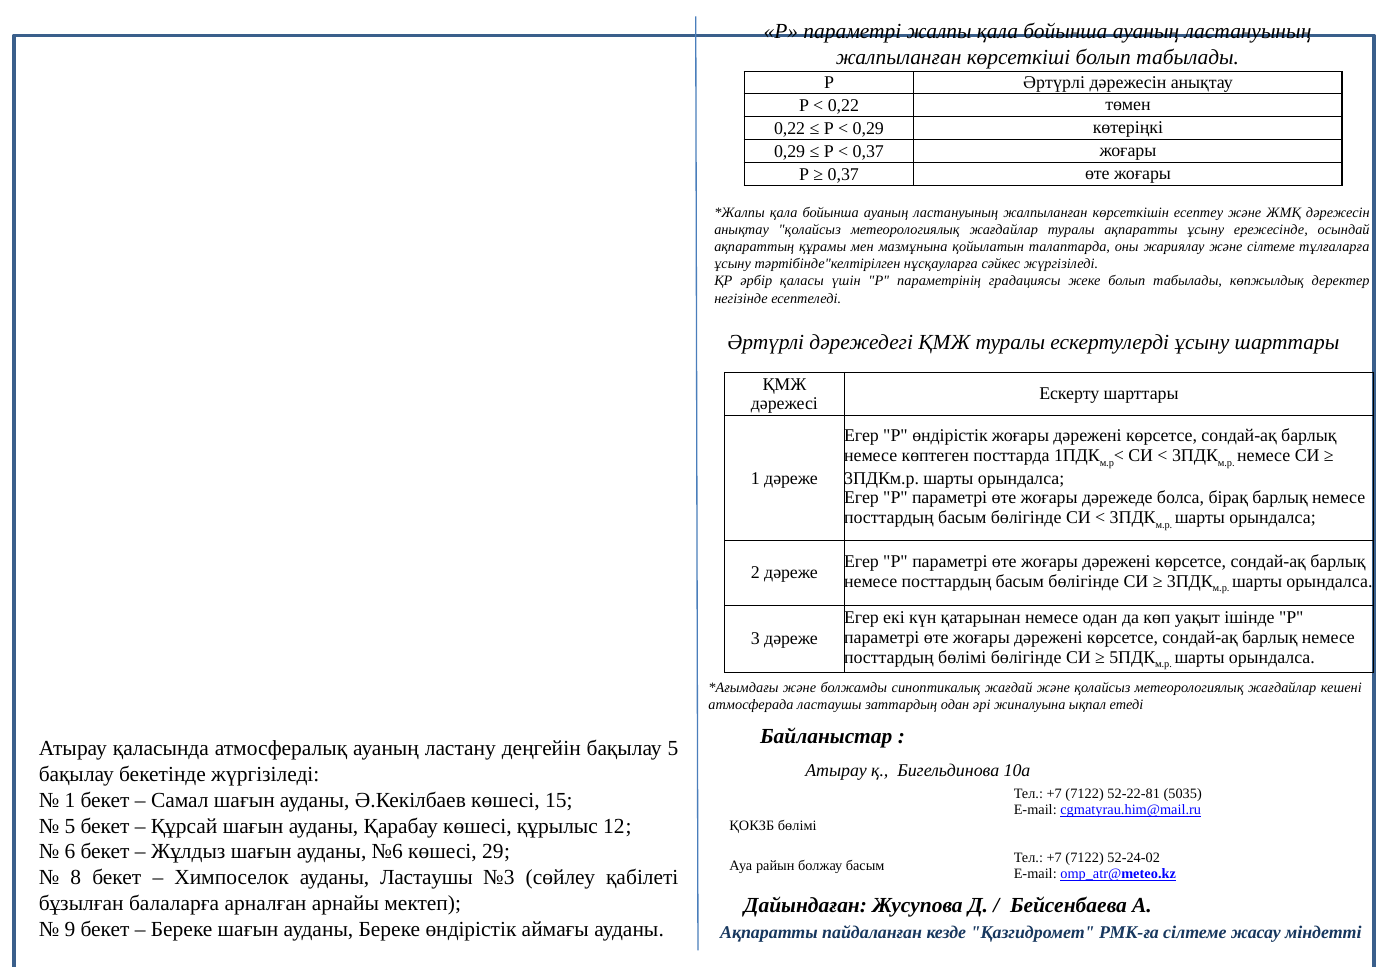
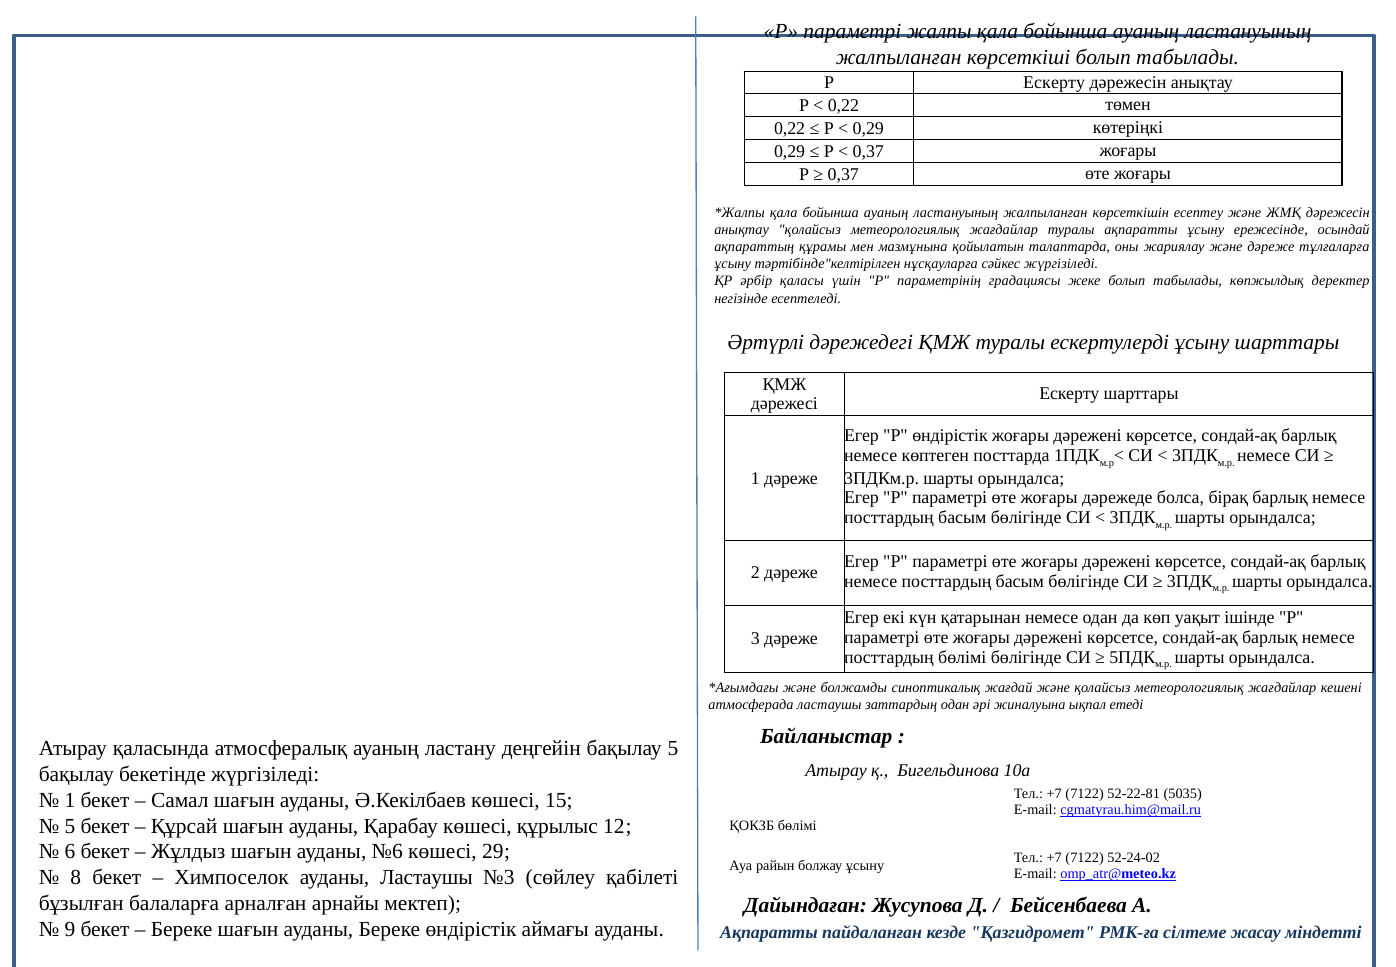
Р Әртүрлі: Әртүрлі -> Ескерту (1054, 82)
және сілтеме: сілтеме -> дәреже (1271, 247)
болжау басым: басым -> ұсыну (865, 865)
